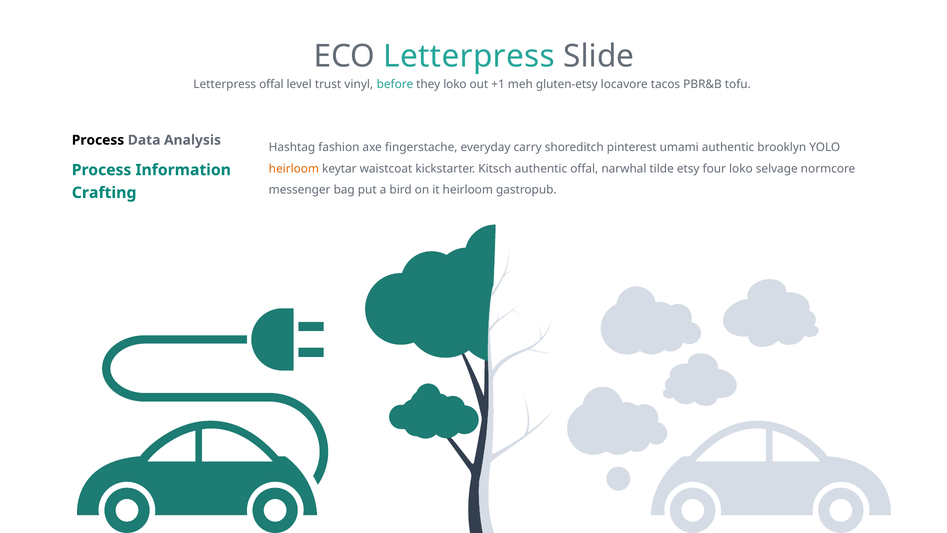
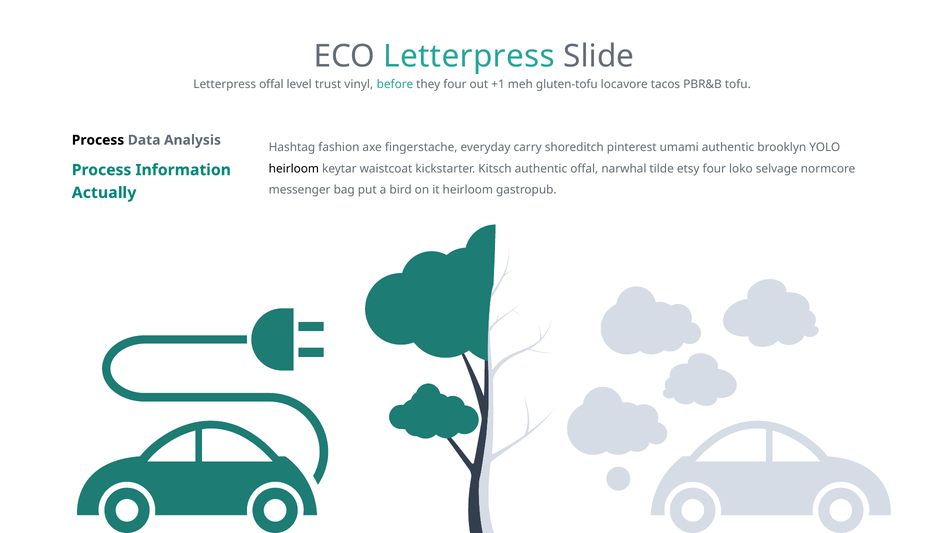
they loko: loko -> four (455, 84)
gluten-etsy: gluten-etsy -> gluten-tofu (567, 84)
heirloom colour: orange -> black (294, 169)
Crafting: Crafting -> Actually (104, 193)
